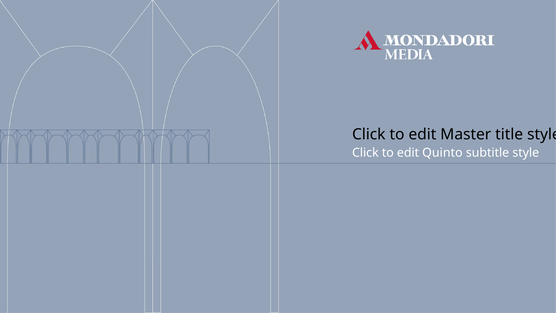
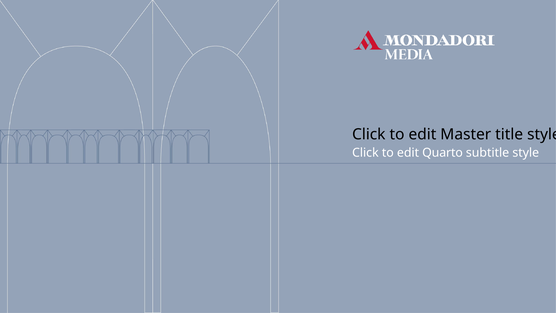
Quinto: Quinto -> Quarto (443, 153)
